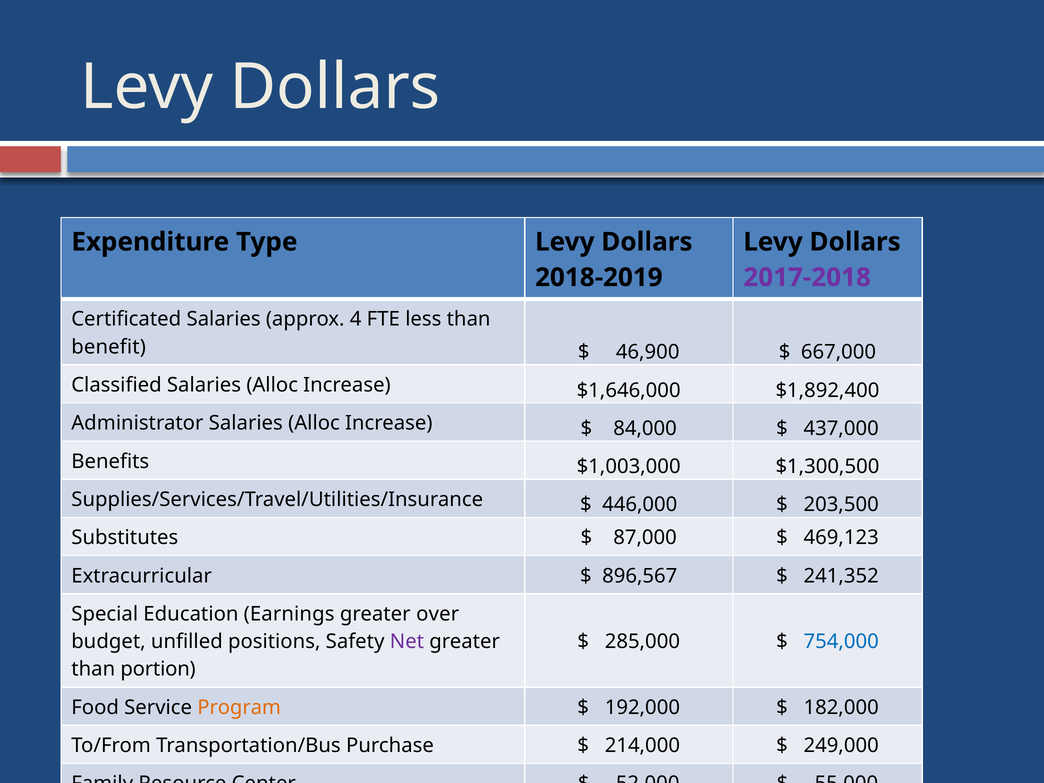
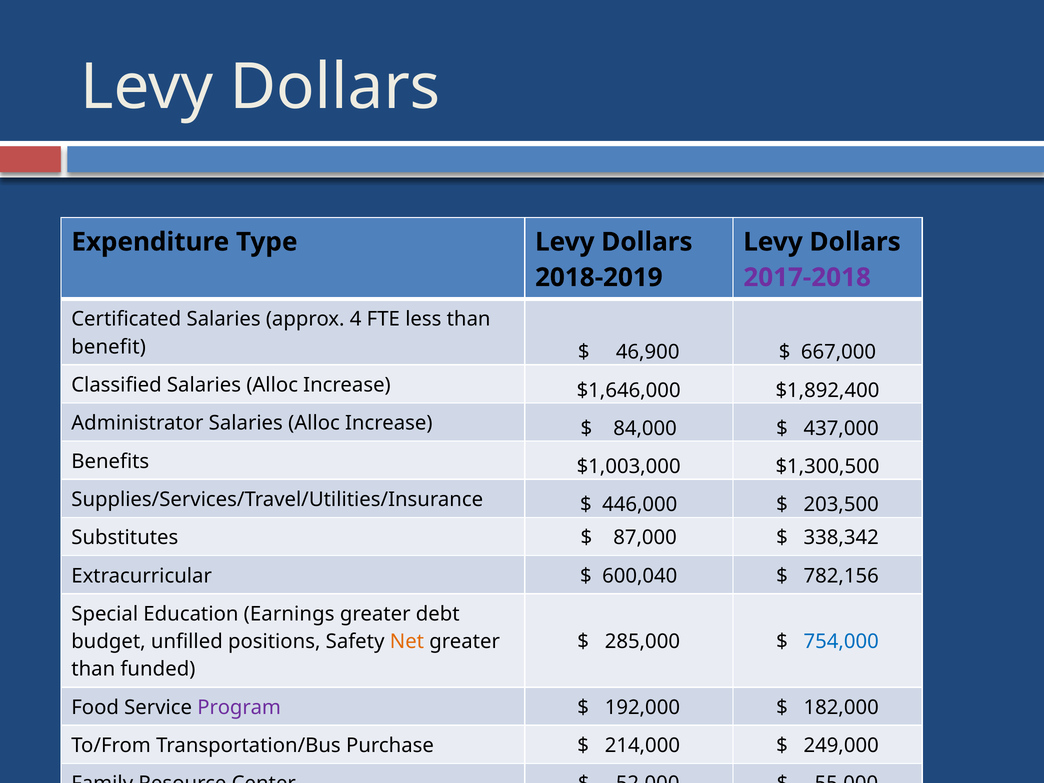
469,123: 469,123 -> 338,342 (841, 538)
896,567: 896,567 -> 600,040 (640, 576)
241,352: 241,352 -> 782,156 (841, 576)
over: over -> debt (438, 614)
Net colour: purple -> orange (407, 642)
portion: portion -> funded (158, 669)
Program colour: orange -> purple (239, 707)
